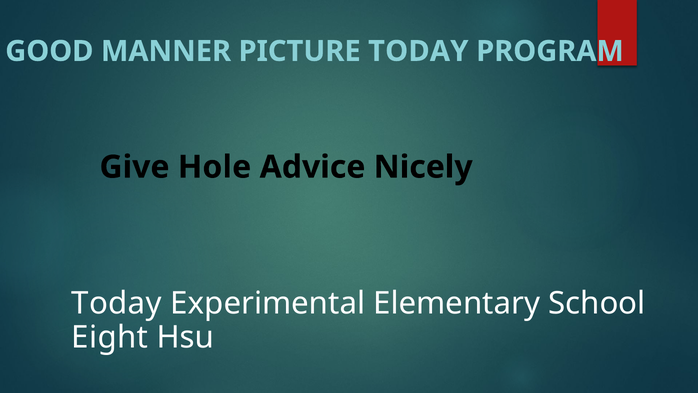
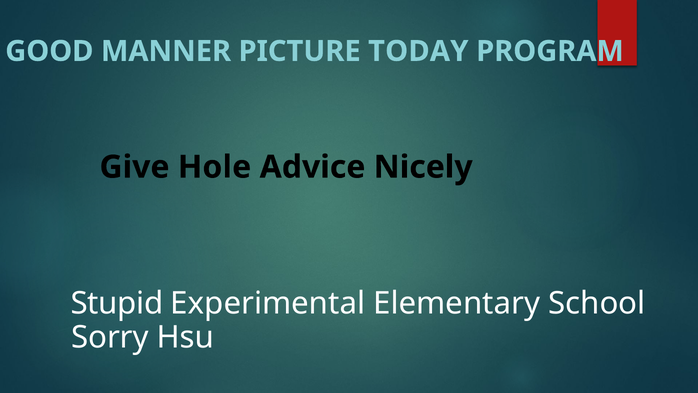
Today: Today -> Stupid (117, 303)
Eight: Eight -> Sorry (110, 337)
